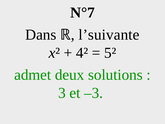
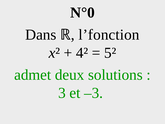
N°7: N°7 -> N°0 (82, 12)
l’suivante: l’suivante -> l’fonction (109, 35)
